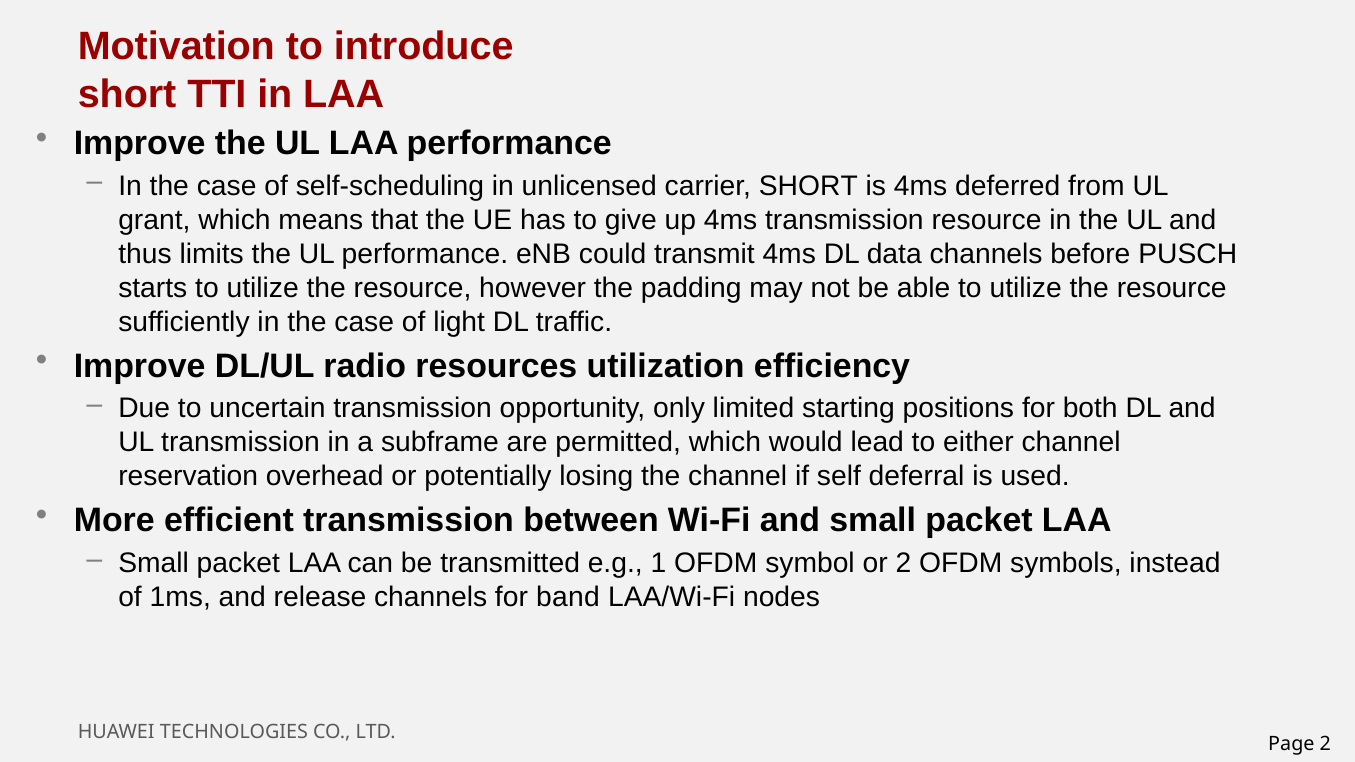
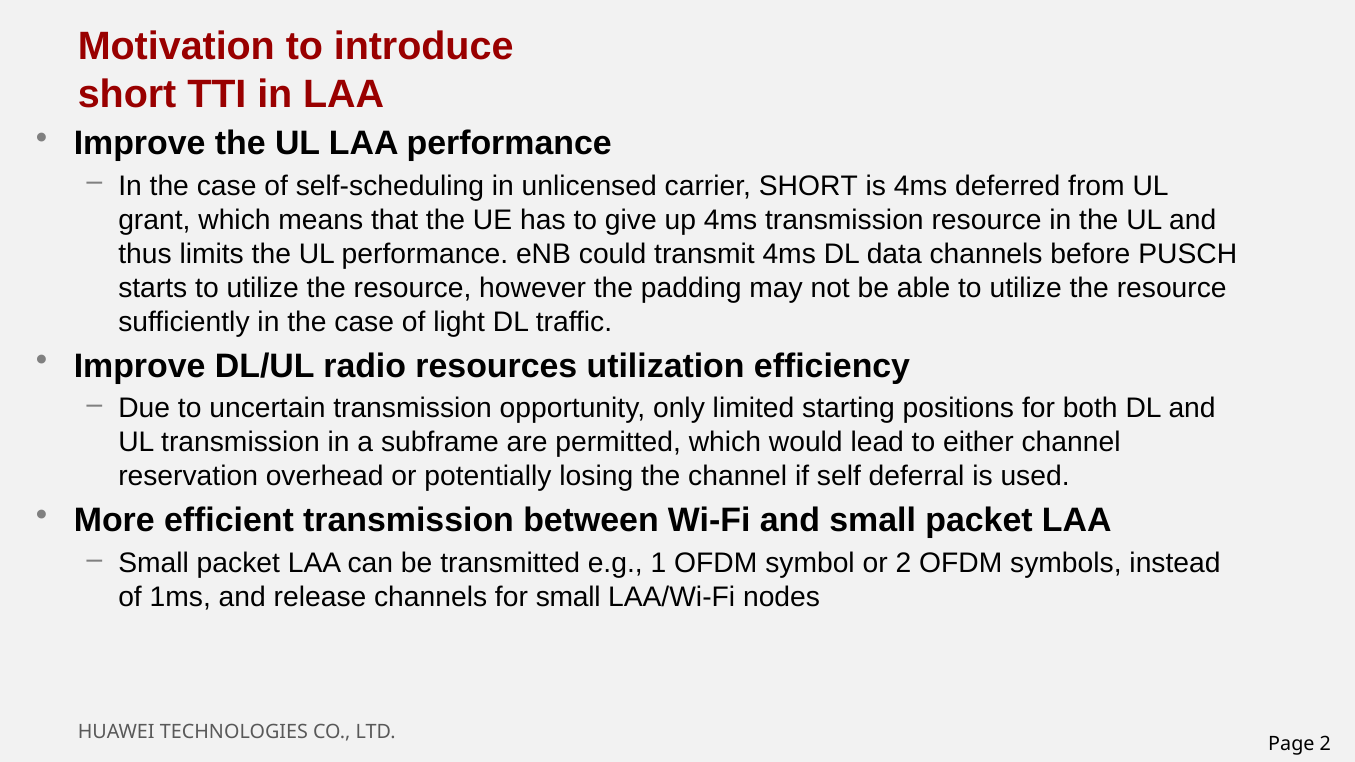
for band: band -> small (568, 597)
